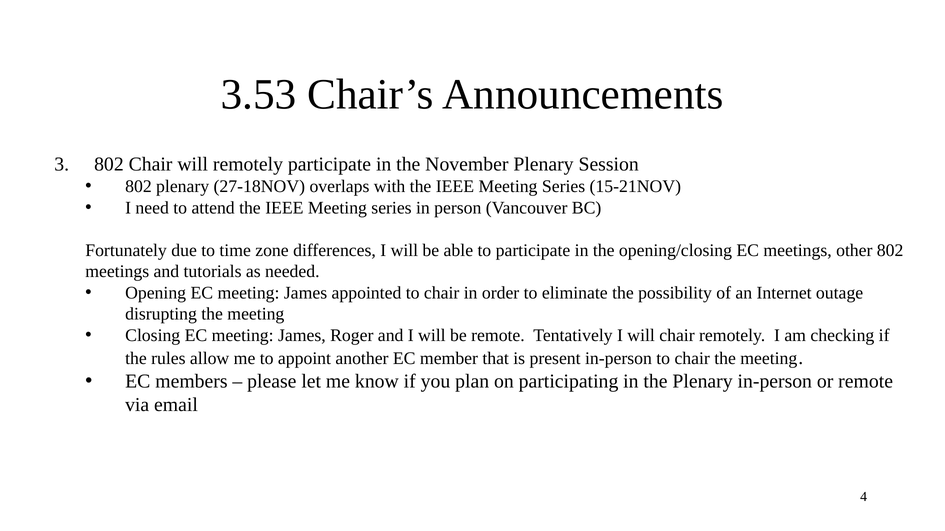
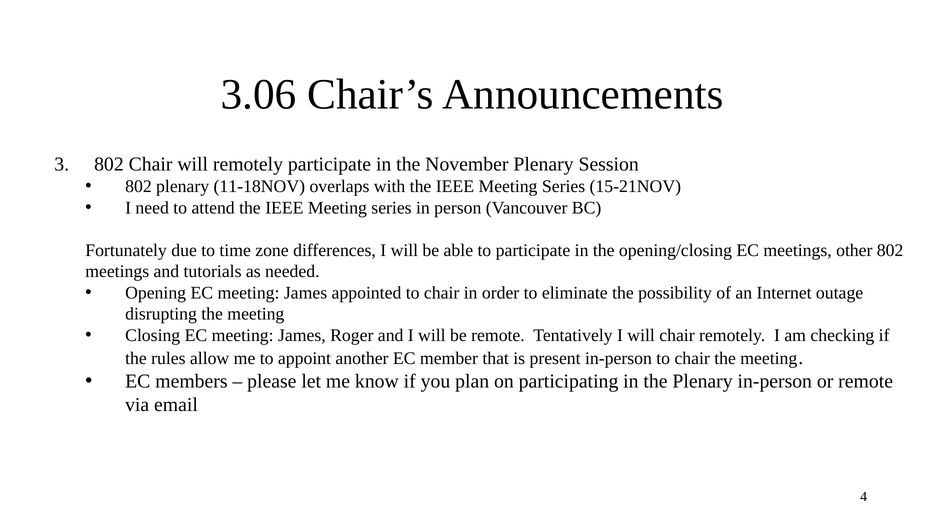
3.53: 3.53 -> 3.06 (259, 95)
27-18NOV: 27-18NOV -> 11-18NOV (259, 187)
